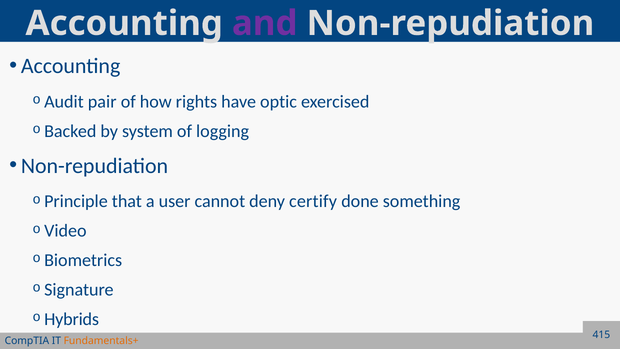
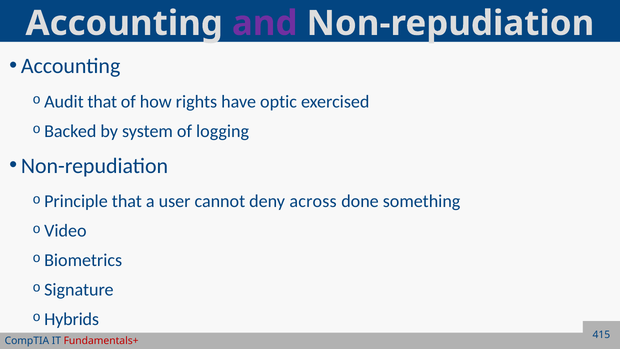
Audit pair: pair -> that (102, 102)
certify: certify -> across (313, 201)
Fundamentals+ colour: orange -> red (101, 341)
